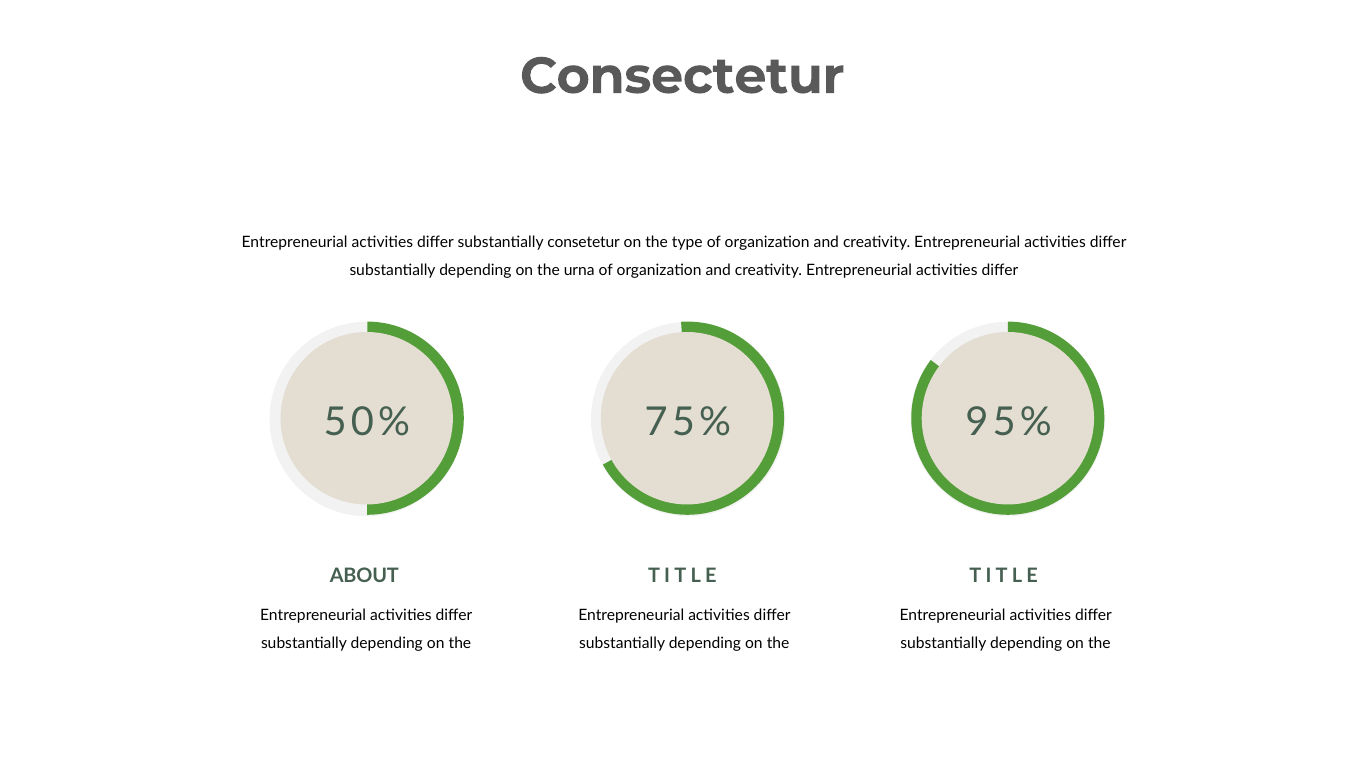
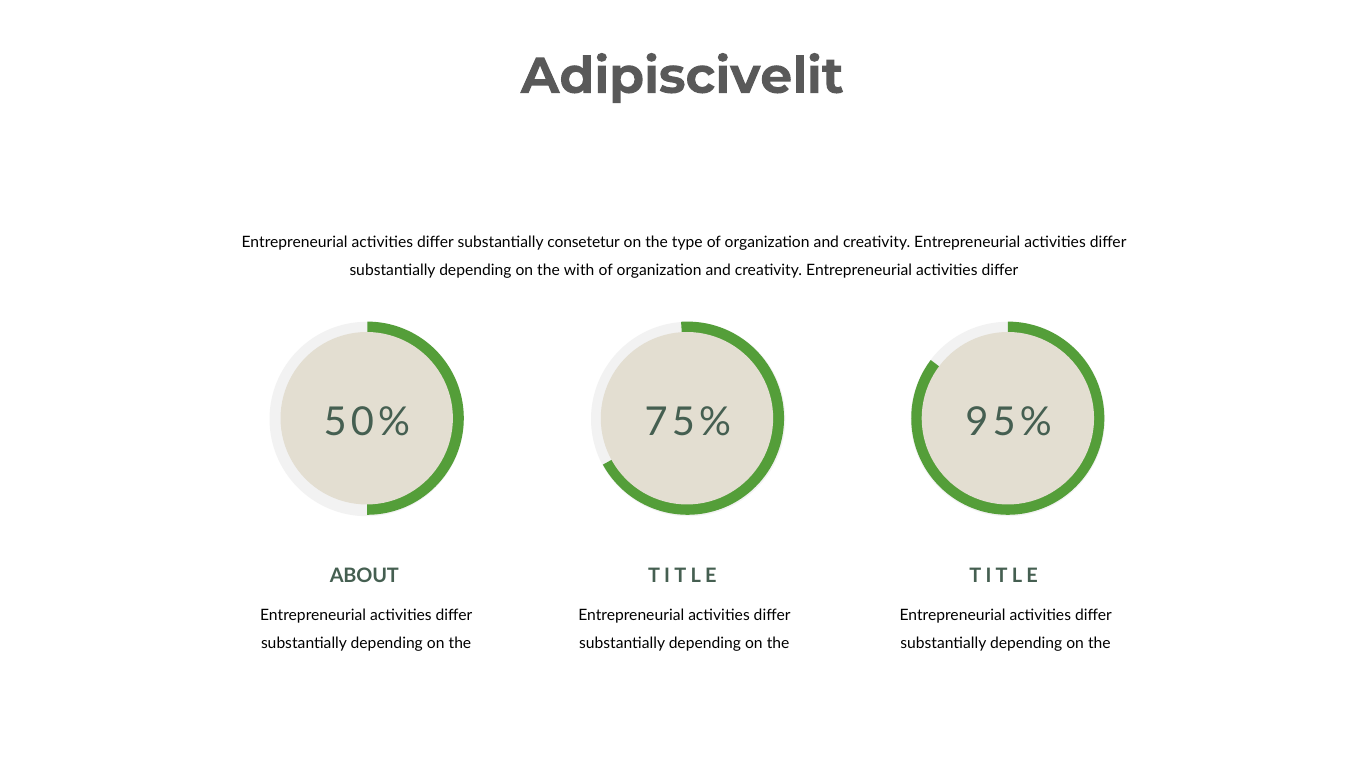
Consectetur: Consectetur -> Adipiscivelit (682, 76)
urna: urna -> with (579, 271)
